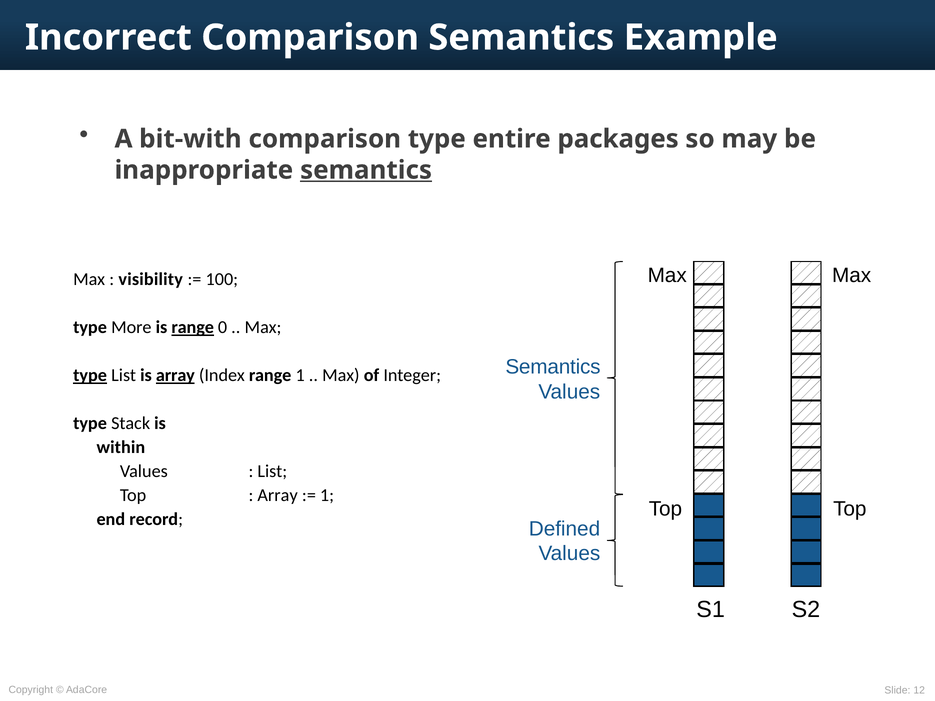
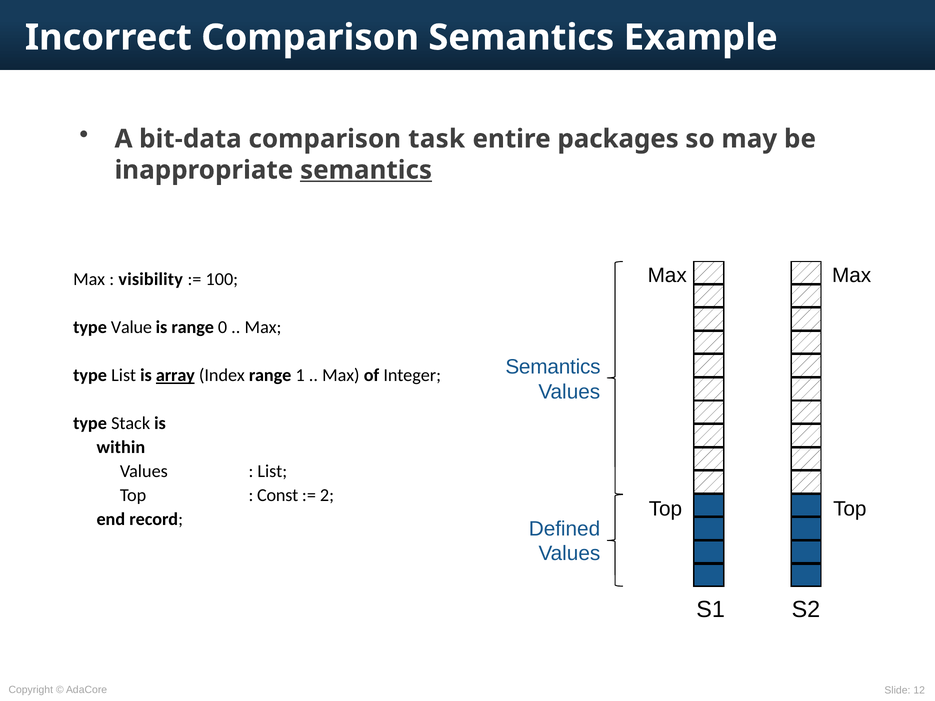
bit-with: bit-with -> bit-data (190, 139)
comparison type: type -> task (437, 139)
More: More -> Value (131, 328)
range underline: present -> none (193, 328)
type underline: present -> none (90, 376)
Array: Array -> Const (278, 496)
1: 1 -> 2 (327, 496)
